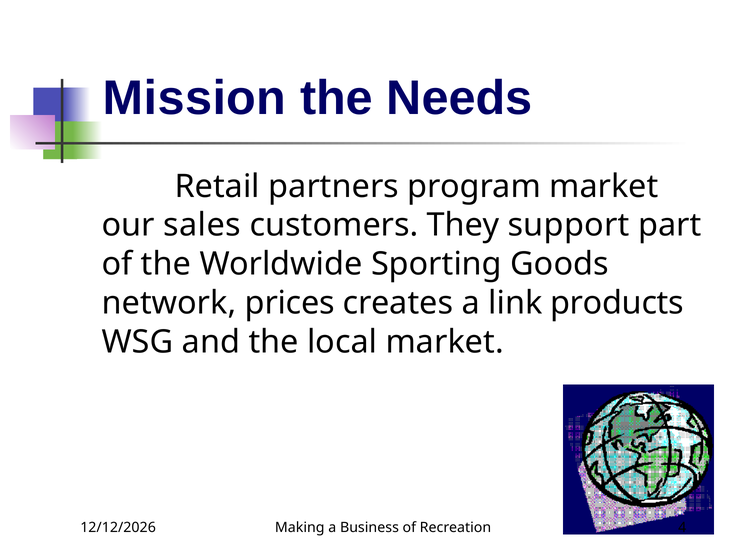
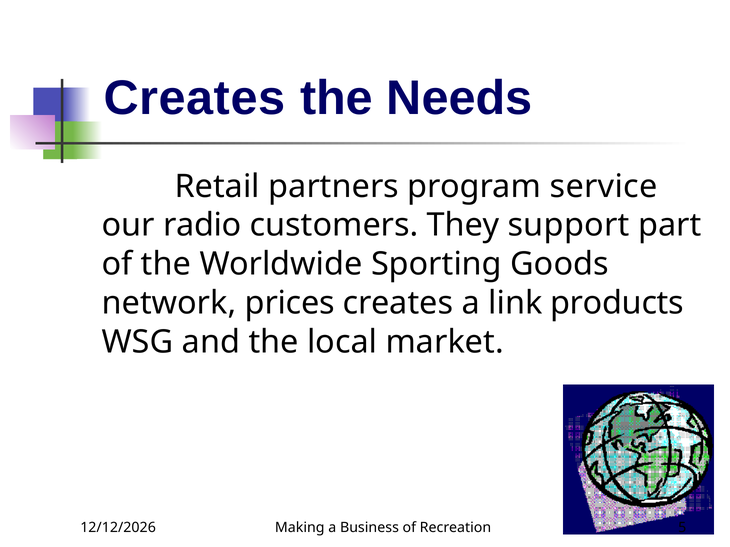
Mission: Mission -> Creates (194, 98)
program market: market -> service (604, 187)
sales: sales -> radio (202, 225)
4: 4 -> 5 (682, 528)
